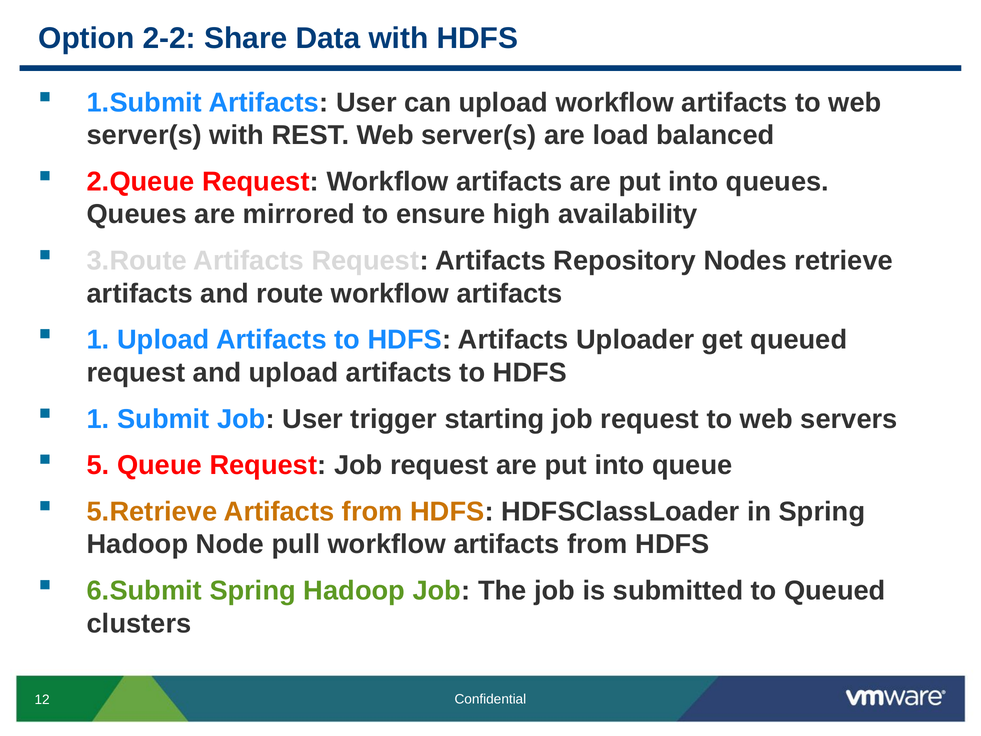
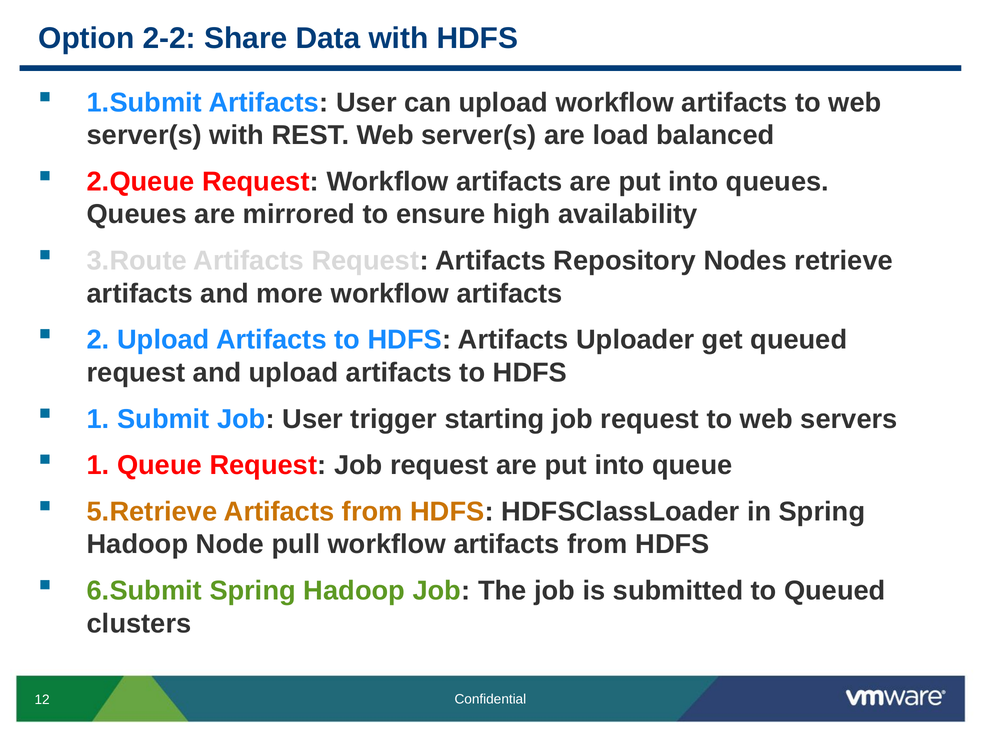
route: route -> more (290, 293)
1: 1 -> 2 (98, 340)
5: 5 -> 1 (98, 465)
